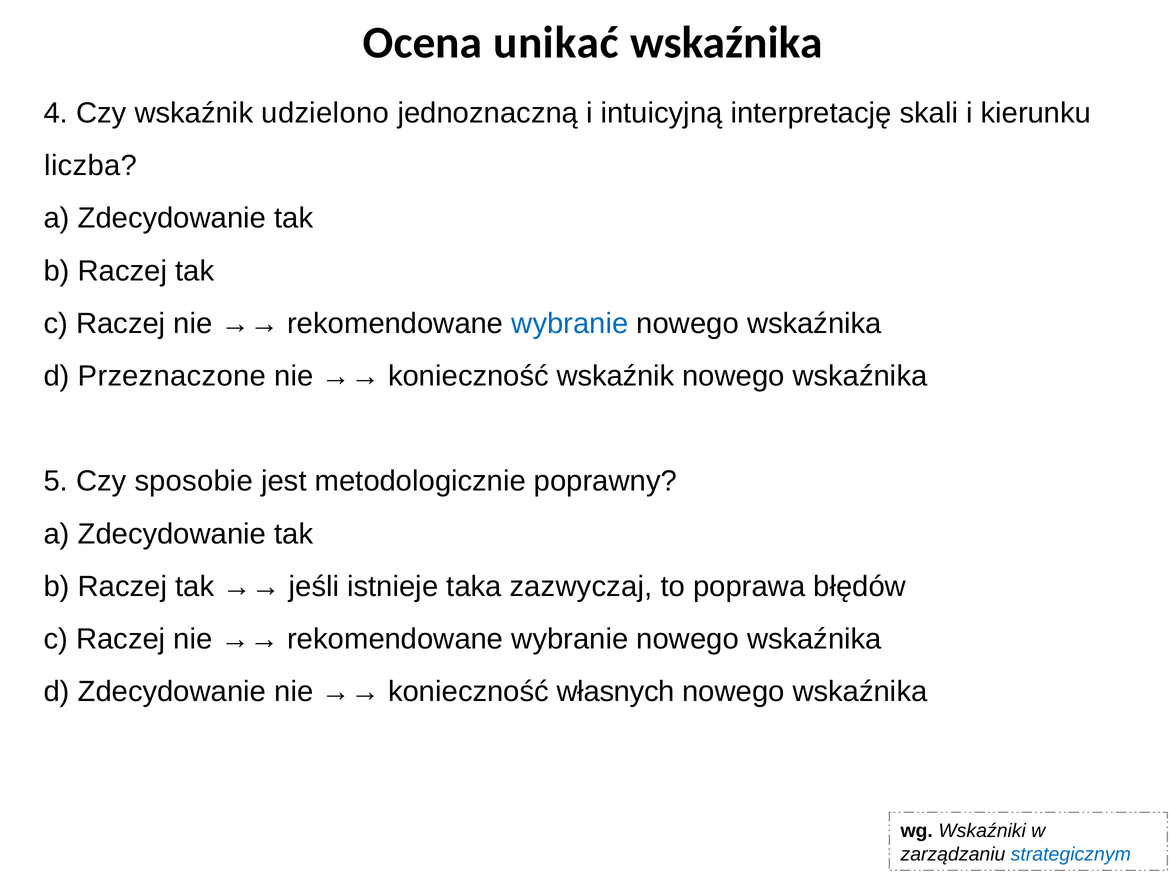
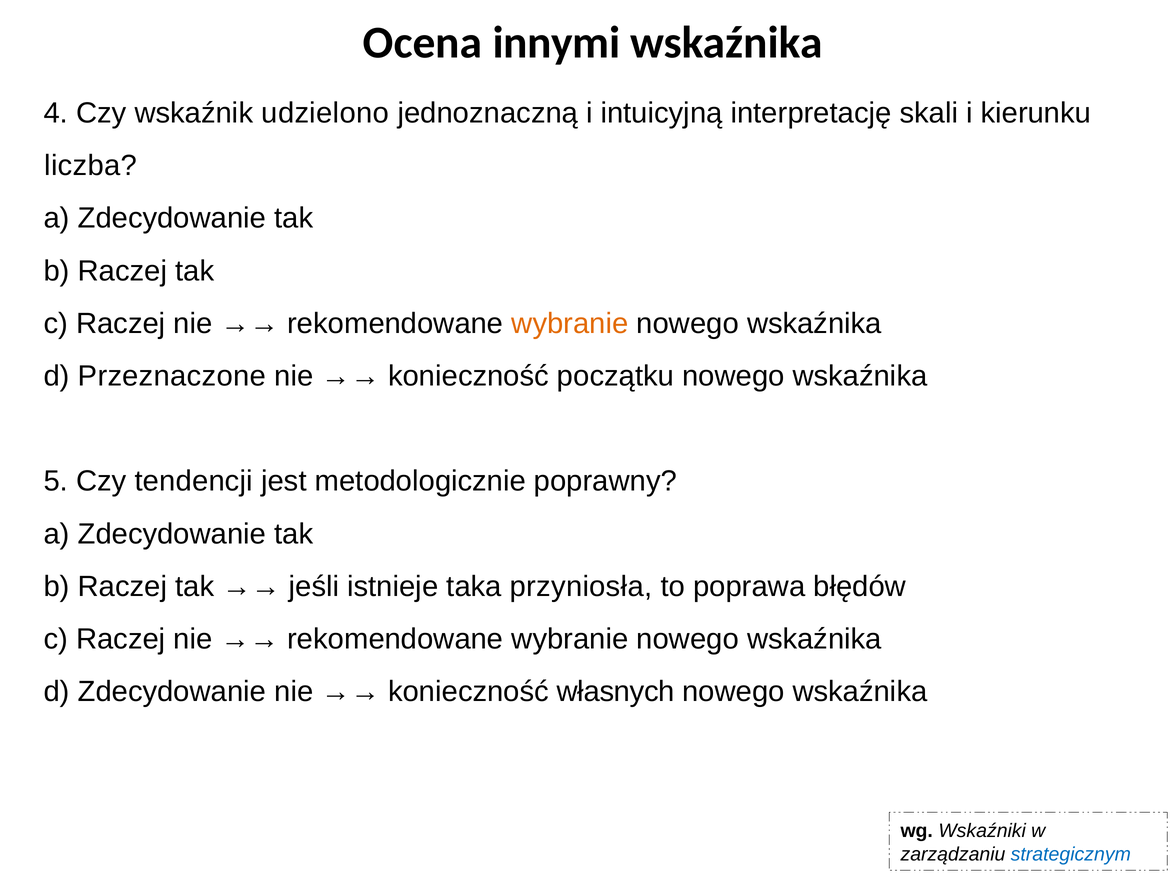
unikać: unikać -> innymi (556, 43)
wybranie colour: blue -> orange (570, 324)
konieczność wskaźnik: wskaźnik -> początku (615, 376)
sposobie: sposobie -> tendencji (194, 482)
zazwyczaj: zazwyczaj -> przyniosła (581, 587)
